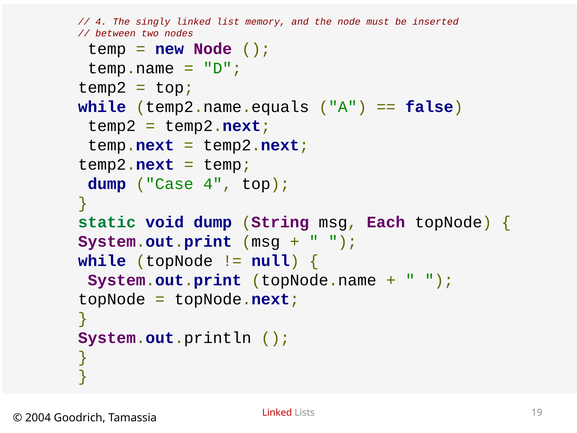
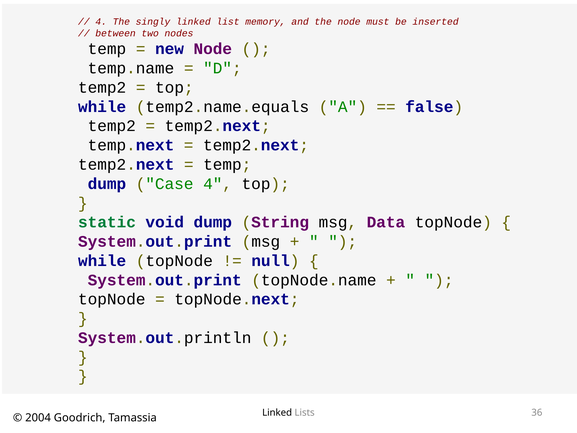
Each: Each -> Data (386, 222)
Linked colour: red -> black (277, 412)
19: 19 -> 36 (537, 412)
